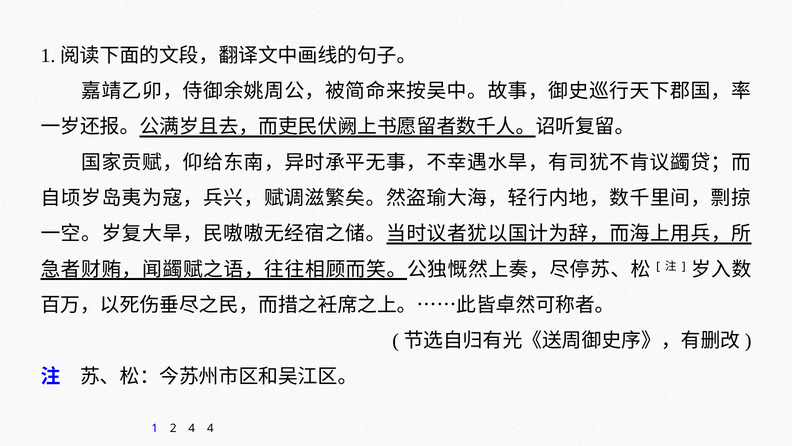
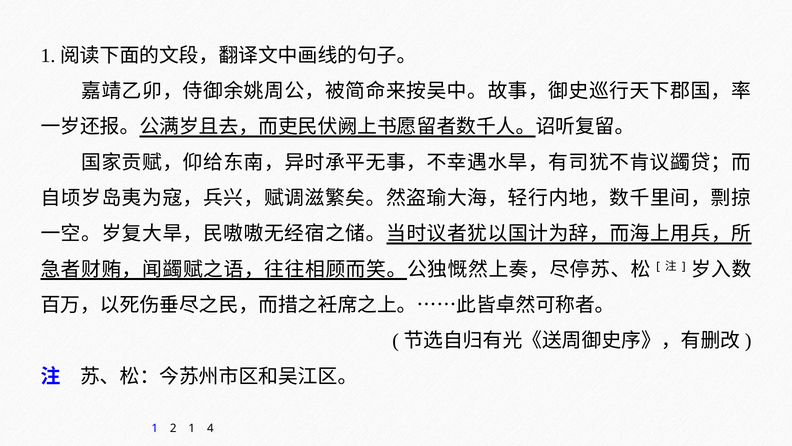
2 4: 4 -> 1 (192, 428)
